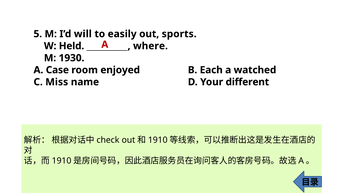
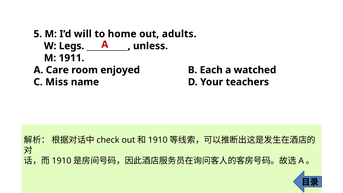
easily: easily -> home (122, 34)
sports: sports -> adults (179, 34)
Held: Held -> Legs (72, 46)
where: where -> unless (151, 46)
1930: 1930 -> 1911 (72, 58)
Case: Case -> Care (57, 70)
different: different -> teachers (247, 82)
